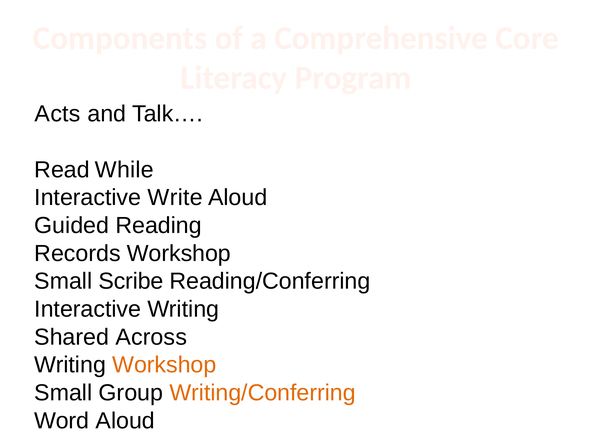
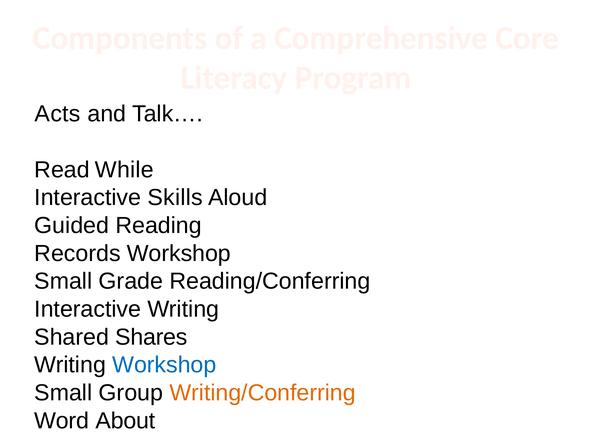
Write: Write -> Skills (175, 197)
Scribe: Scribe -> Grade (131, 281)
Across: Across -> Shares (151, 337)
Workshop colour: orange -> blue (164, 365)
Word Aloud: Aloud -> About (125, 420)
